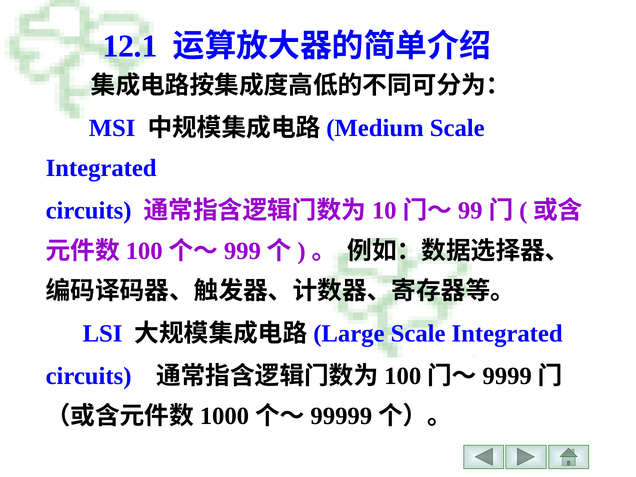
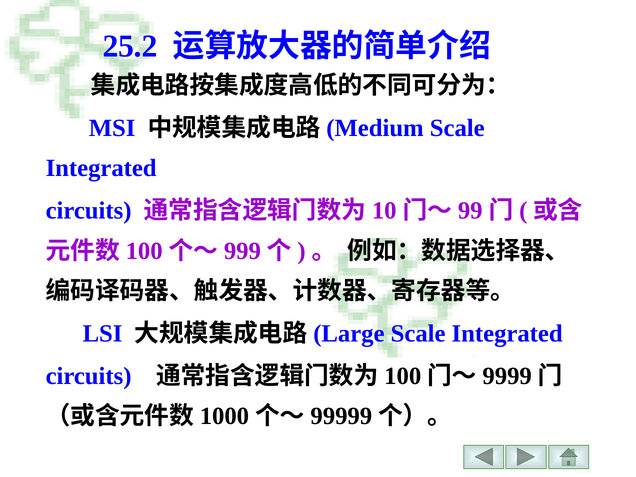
12.1: 12.1 -> 25.2 (130, 46)
